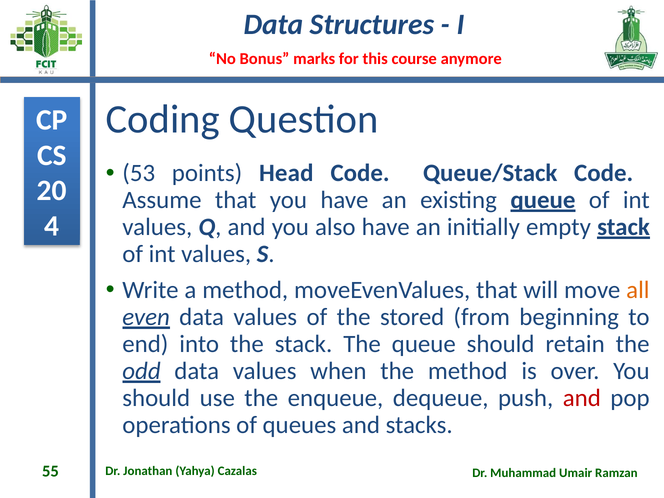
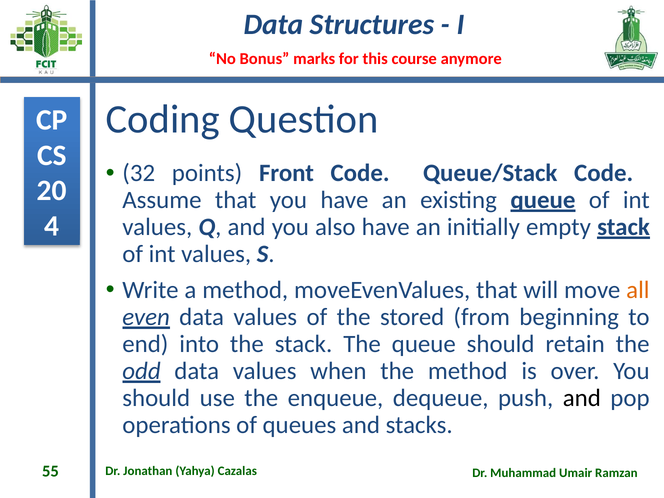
53: 53 -> 32 (139, 173)
Head: Head -> Front (286, 173)
and colour: red -> black (582, 398)
